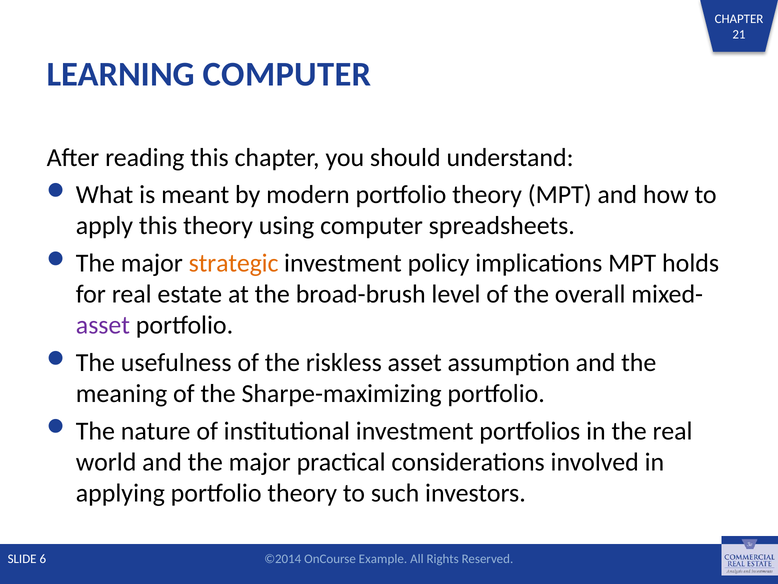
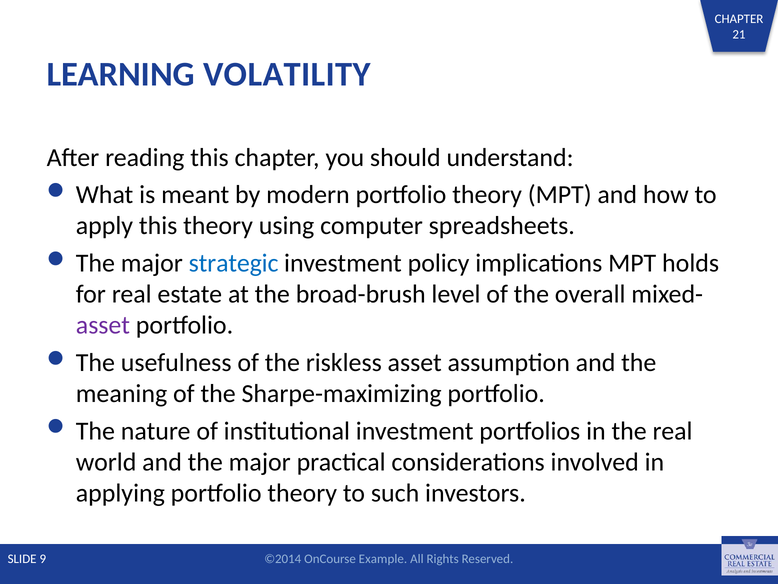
LEARNING COMPUTER: COMPUTER -> VOLATILITY (287, 74)
strategic colour: orange -> blue (234, 263)
6: 6 -> 9 (43, 558)
